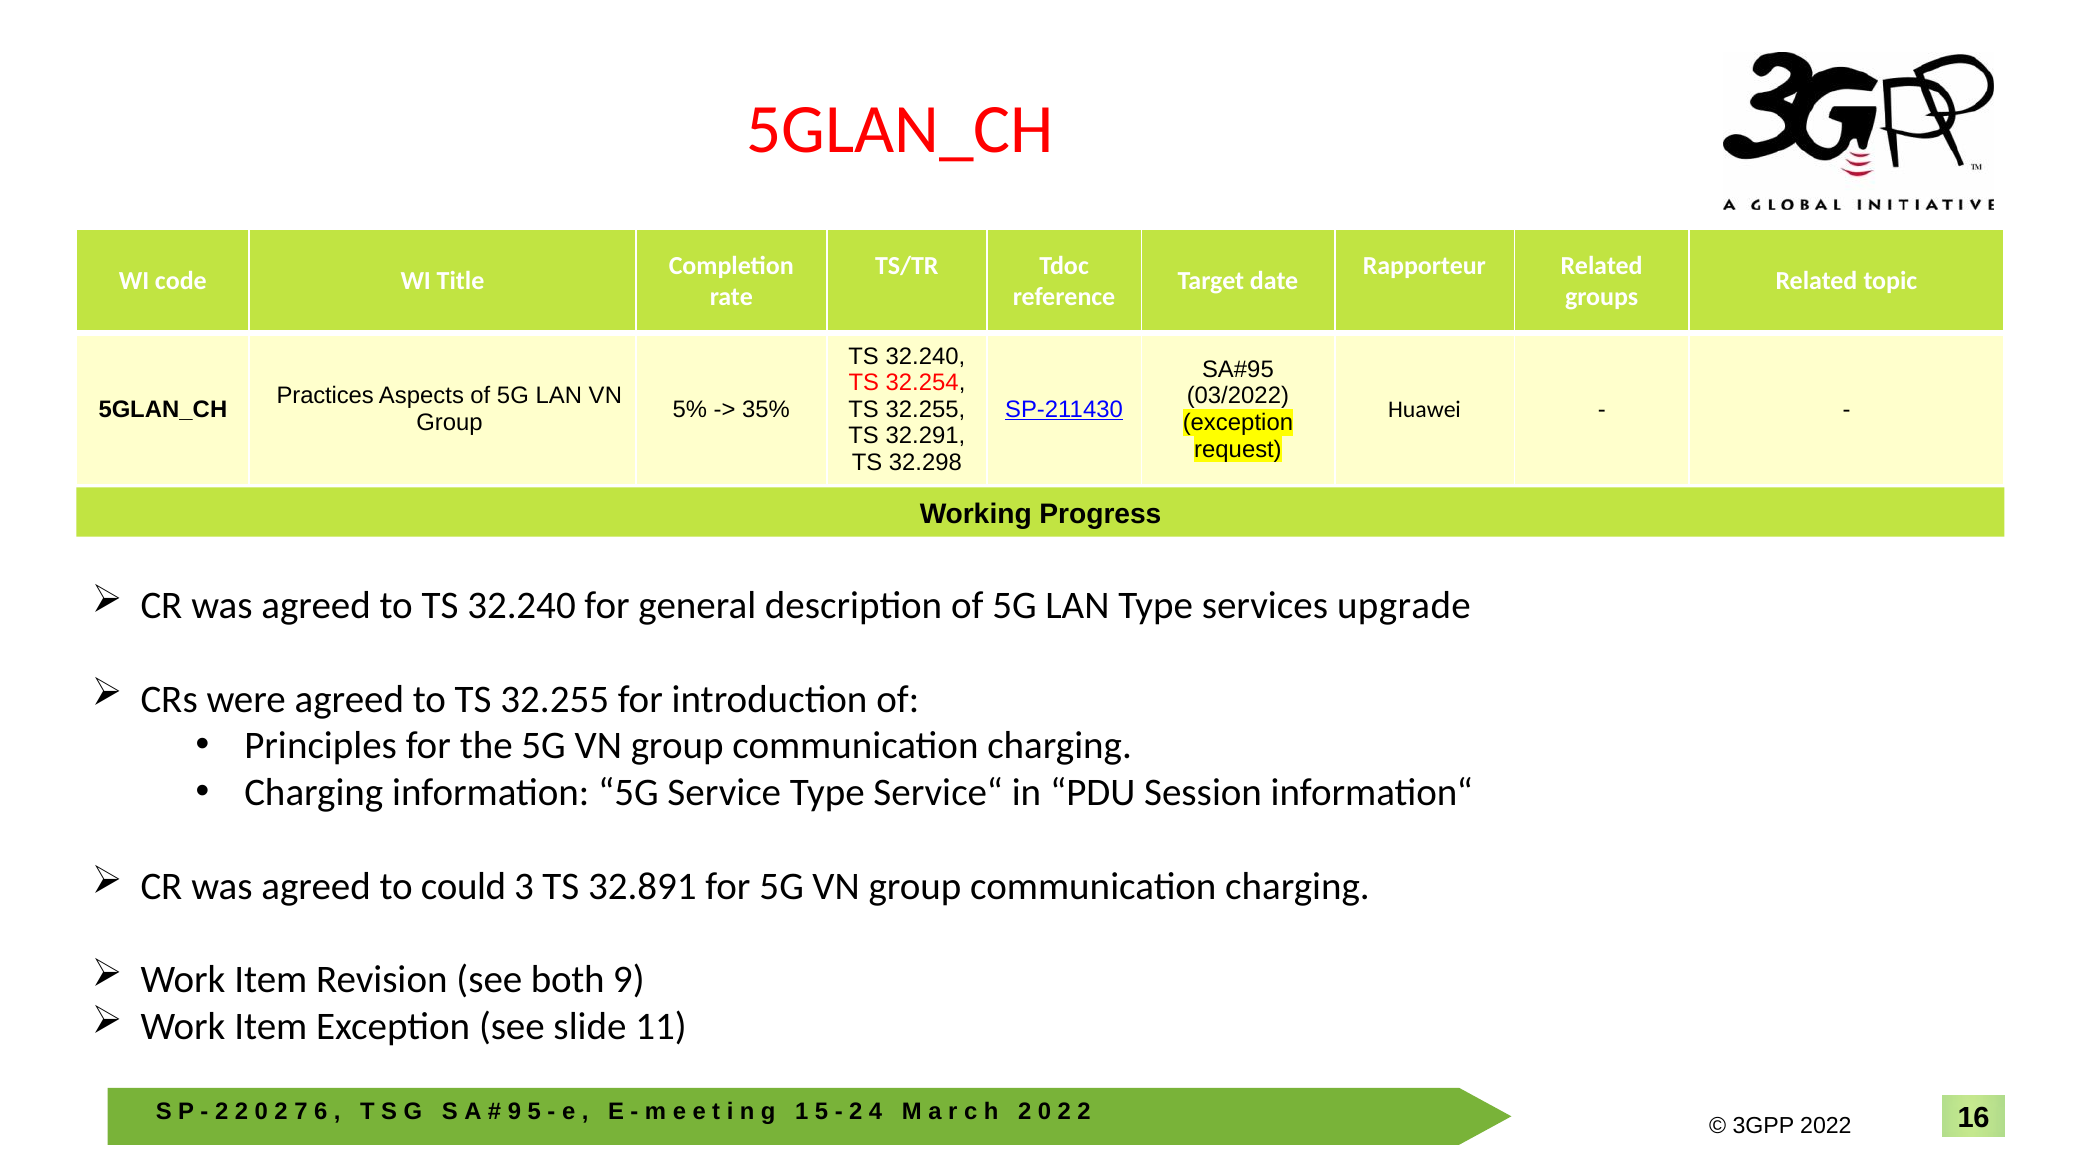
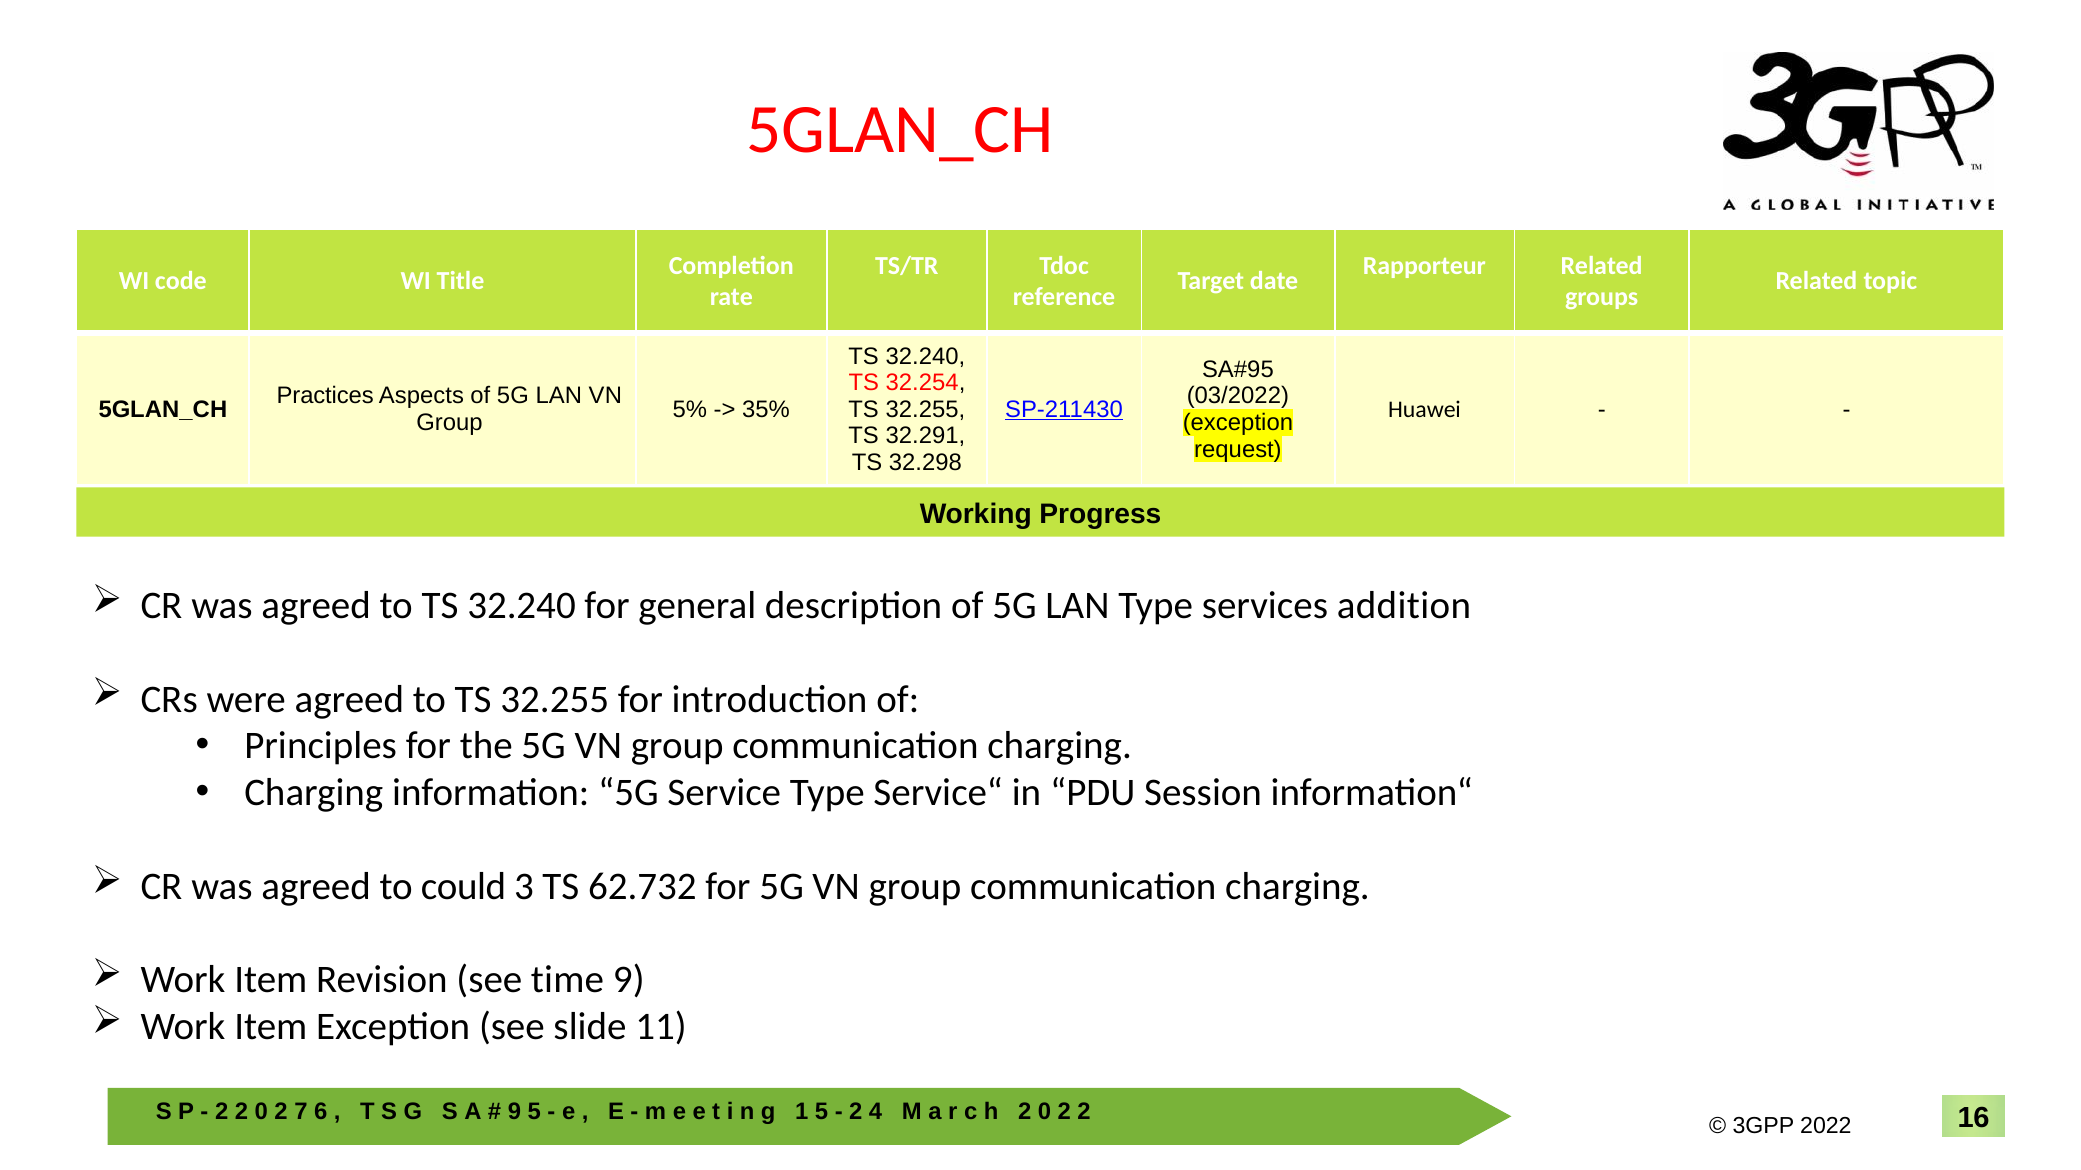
upgrade: upgrade -> addition (1404, 606)
32.891: 32.891 -> 62.732 (642, 887)
both: both -> time (568, 981)
